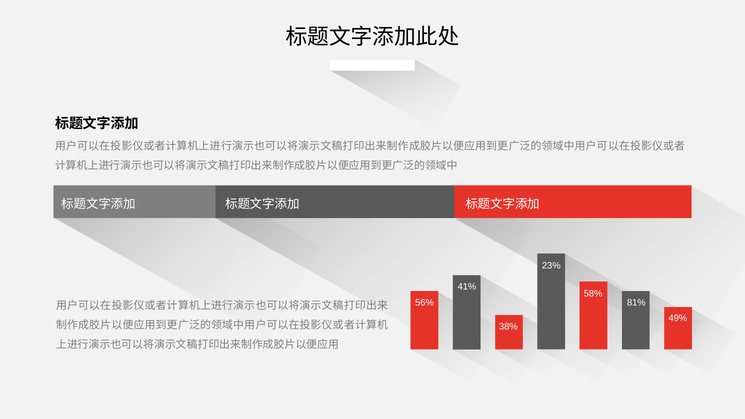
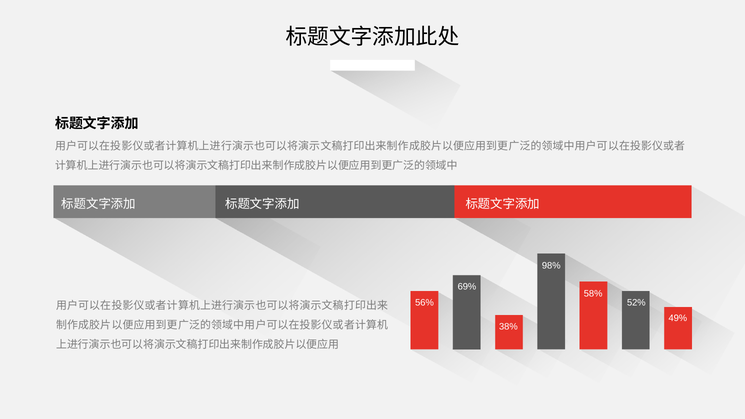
23%: 23% -> 98% (551, 265)
41%: 41% -> 69% (467, 287)
81%: 81% -> 52% (636, 303)
